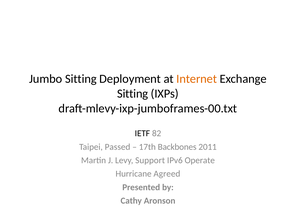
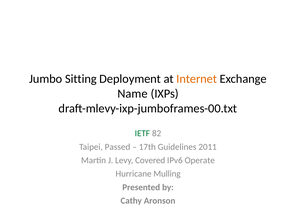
Sitting: Sitting -> Name (133, 94)
IETF colour: black -> green (142, 133)
Backbones: Backbones -> Guidelines (177, 147)
Support: Support -> Covered (150, 160)
Agreed: Agreed -> Mulling (167, 174)
